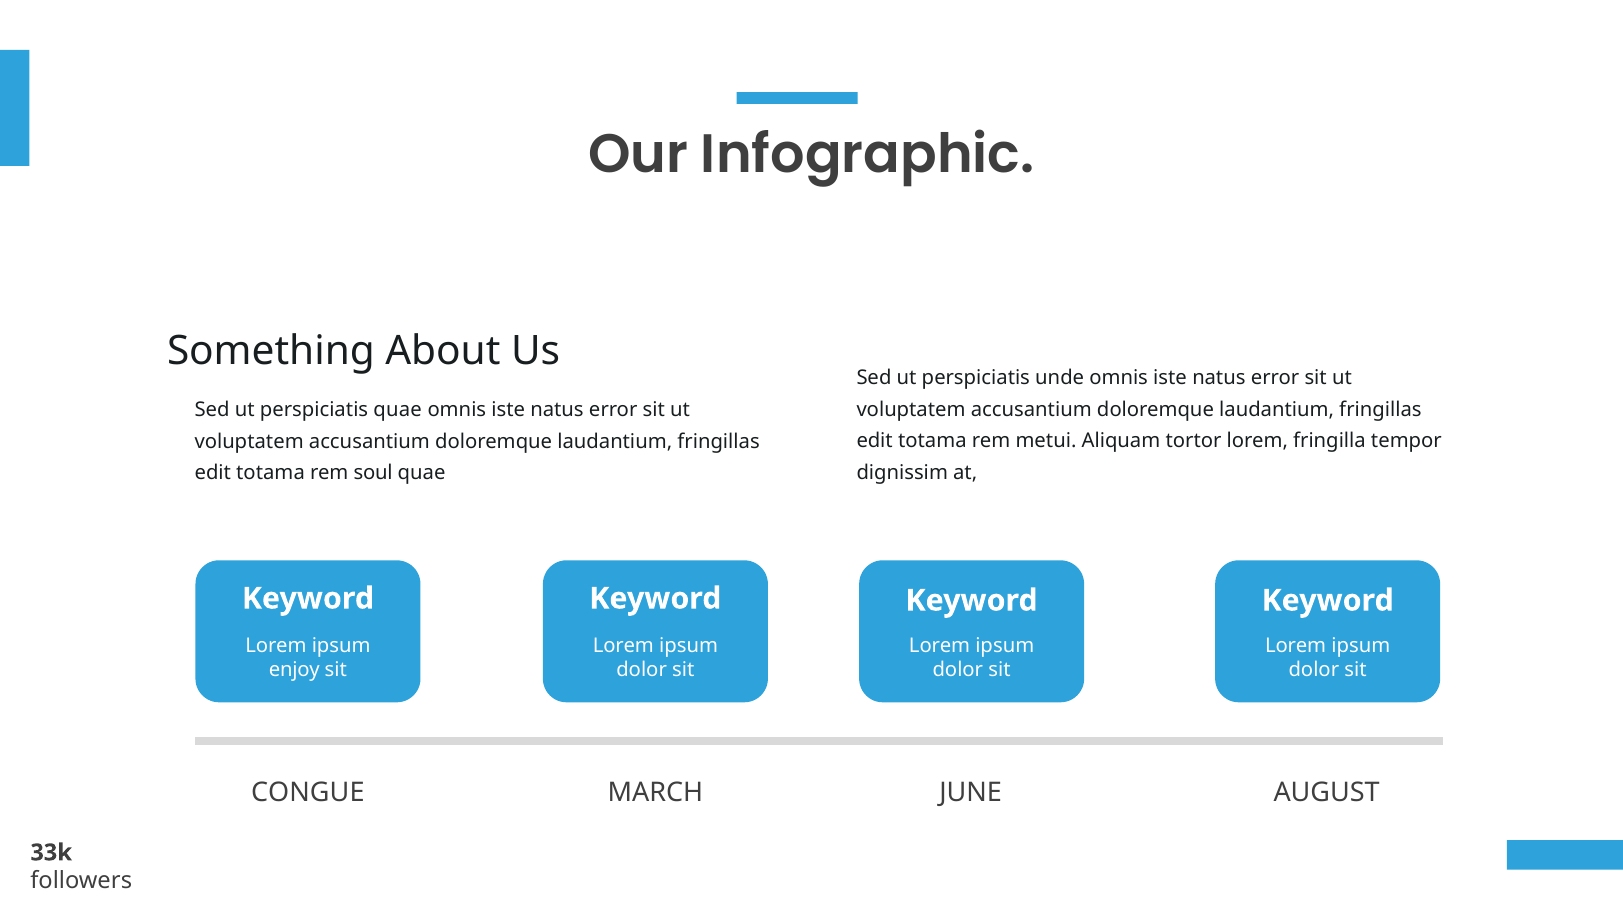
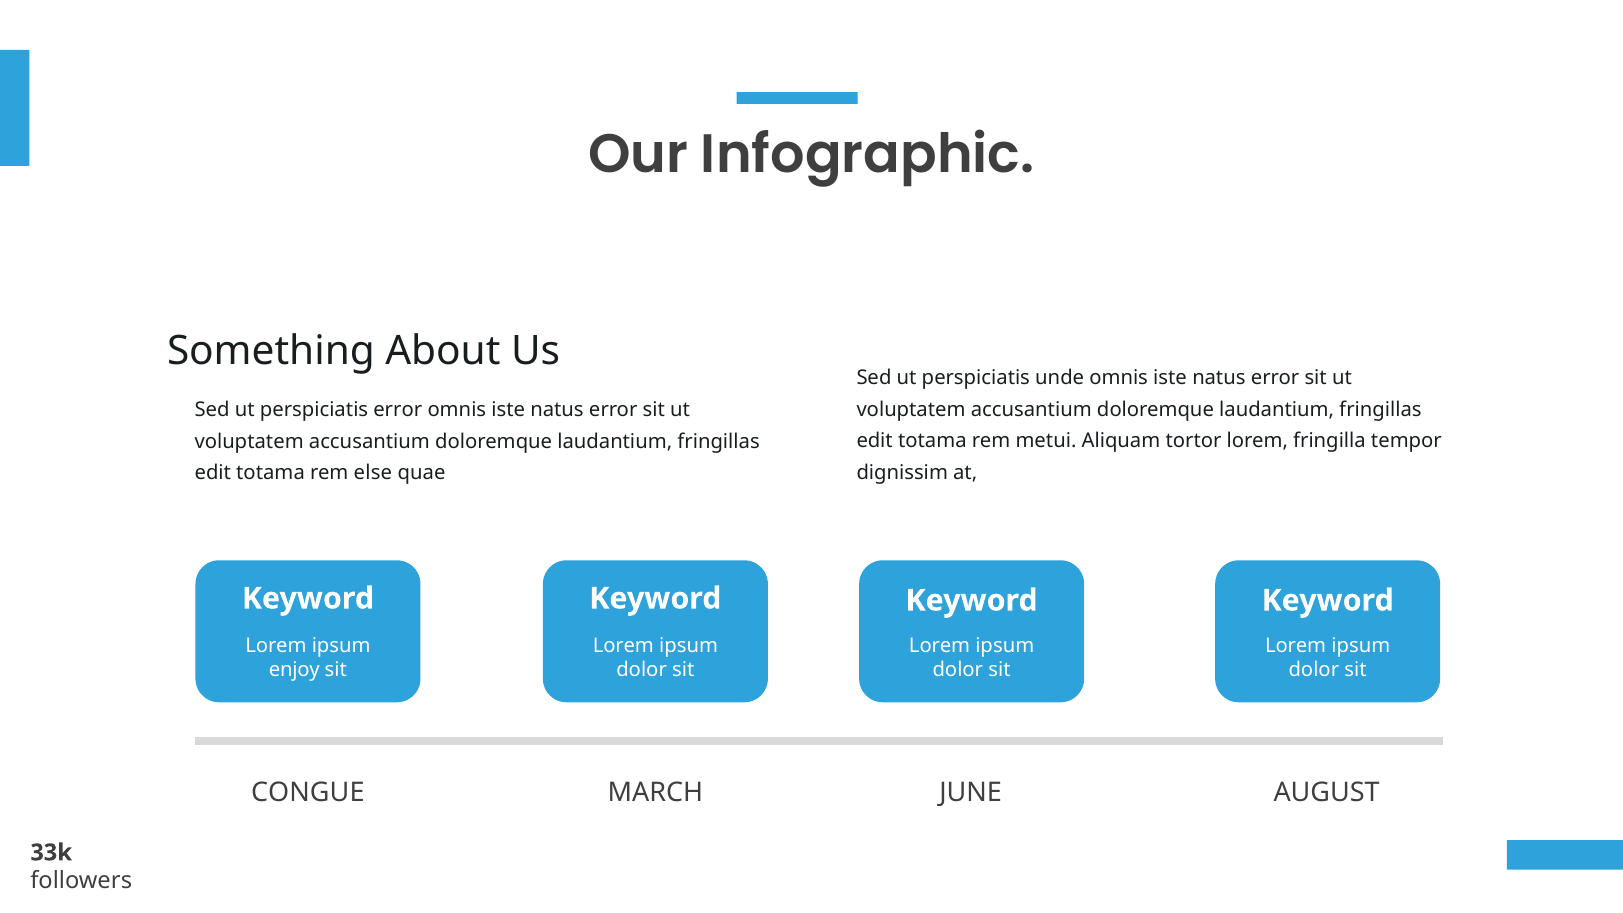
perspiciatis quae: quae -> error (398, 410)
soul: soul -> else (373, 473)
